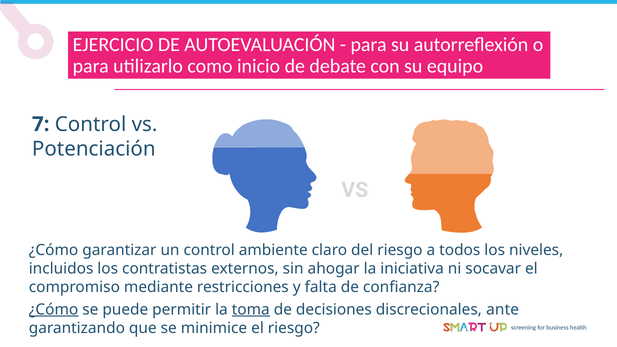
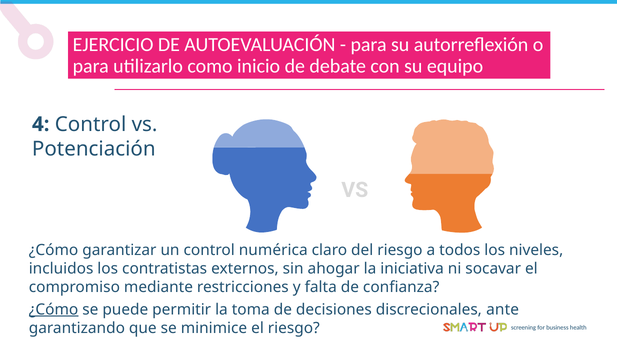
7: 7 -> 4 (41, 124)
ambiente: ambiente -> numérica (273, 250)
toma underline: present -> none (251, 310)
